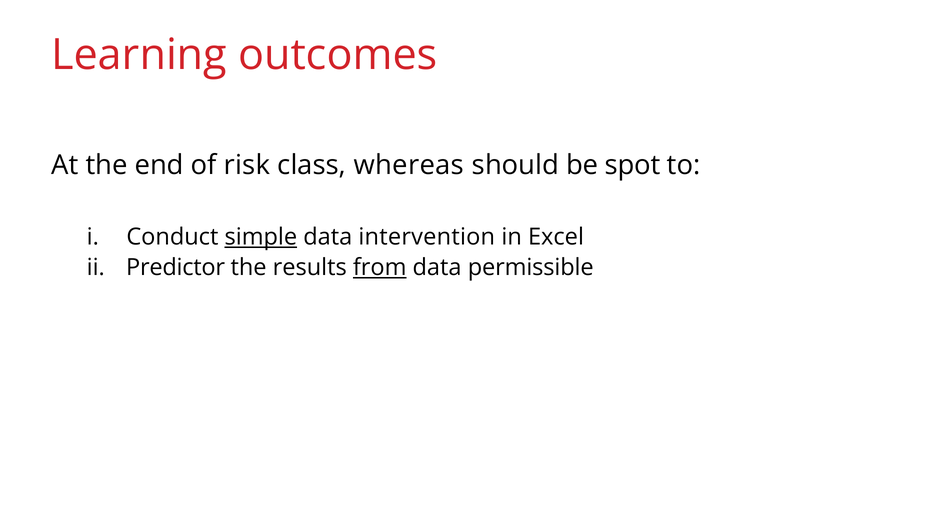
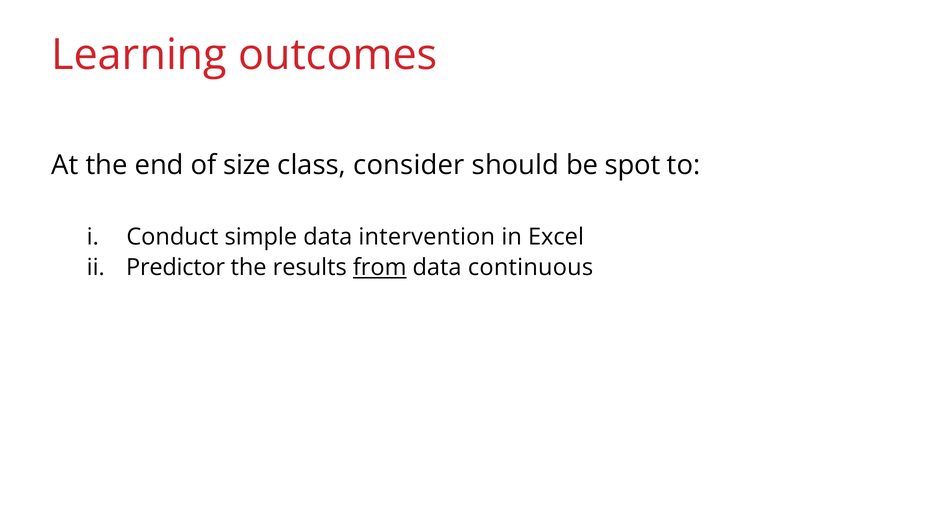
risk: risk -> size (247, 165)
whereas: whereas -> consider (409, 165)
simple underline: present -> none (261, 237)
permissible: permissible -> continuous (531, 268)
